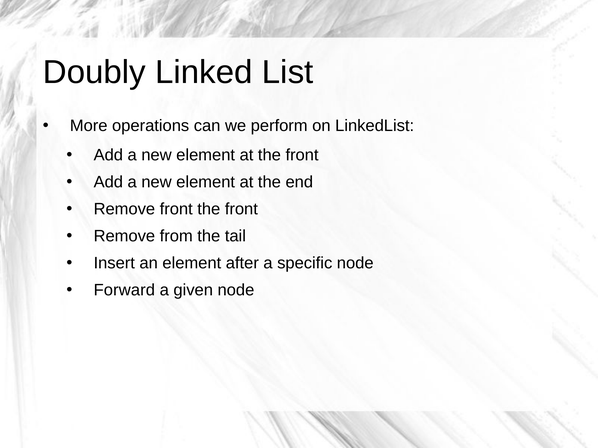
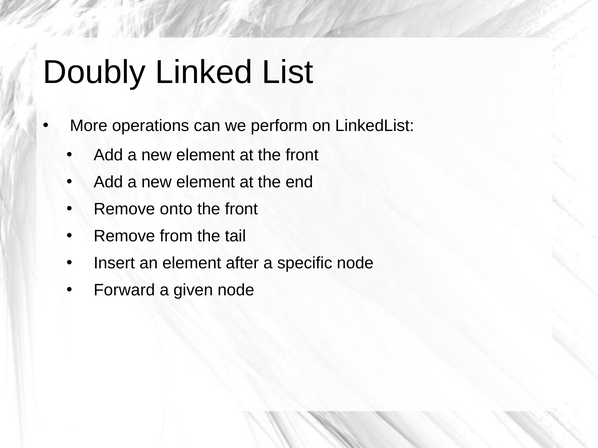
Remove front: front -> onto (176, 209)
